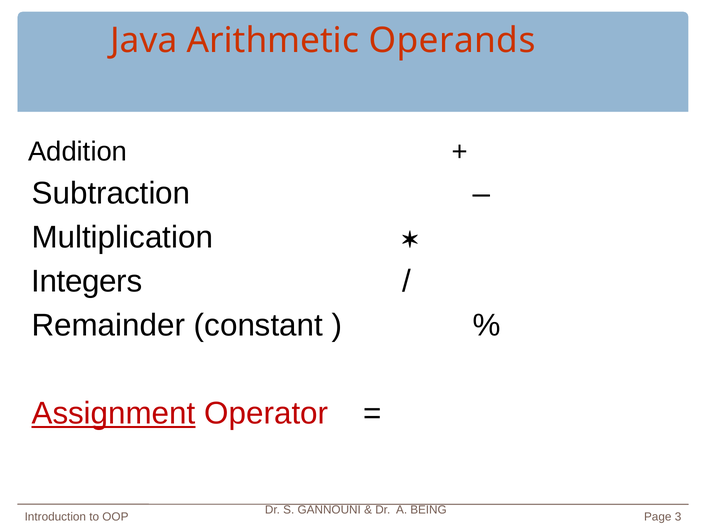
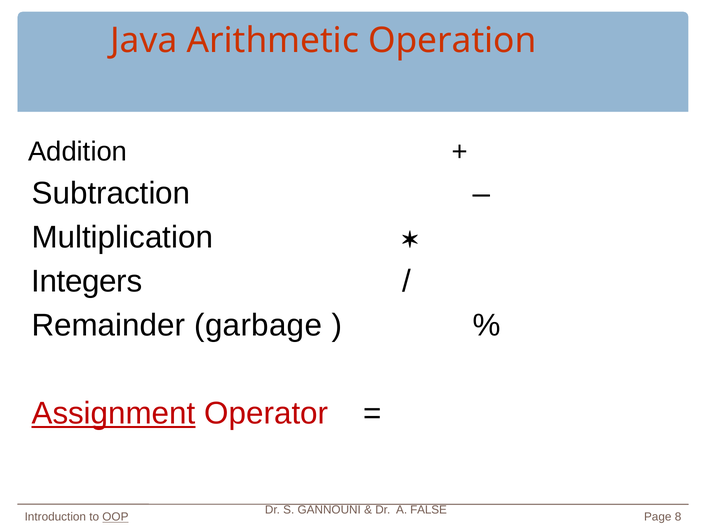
Operands: Operands -> Operation (452, 41)
constant: constant -> garbage (258, 325)
BEING: BEING -> FALSE (429, 510)
OOP underline: none -> present (115, 517)
3: 3 -> 8 (678, 517)
